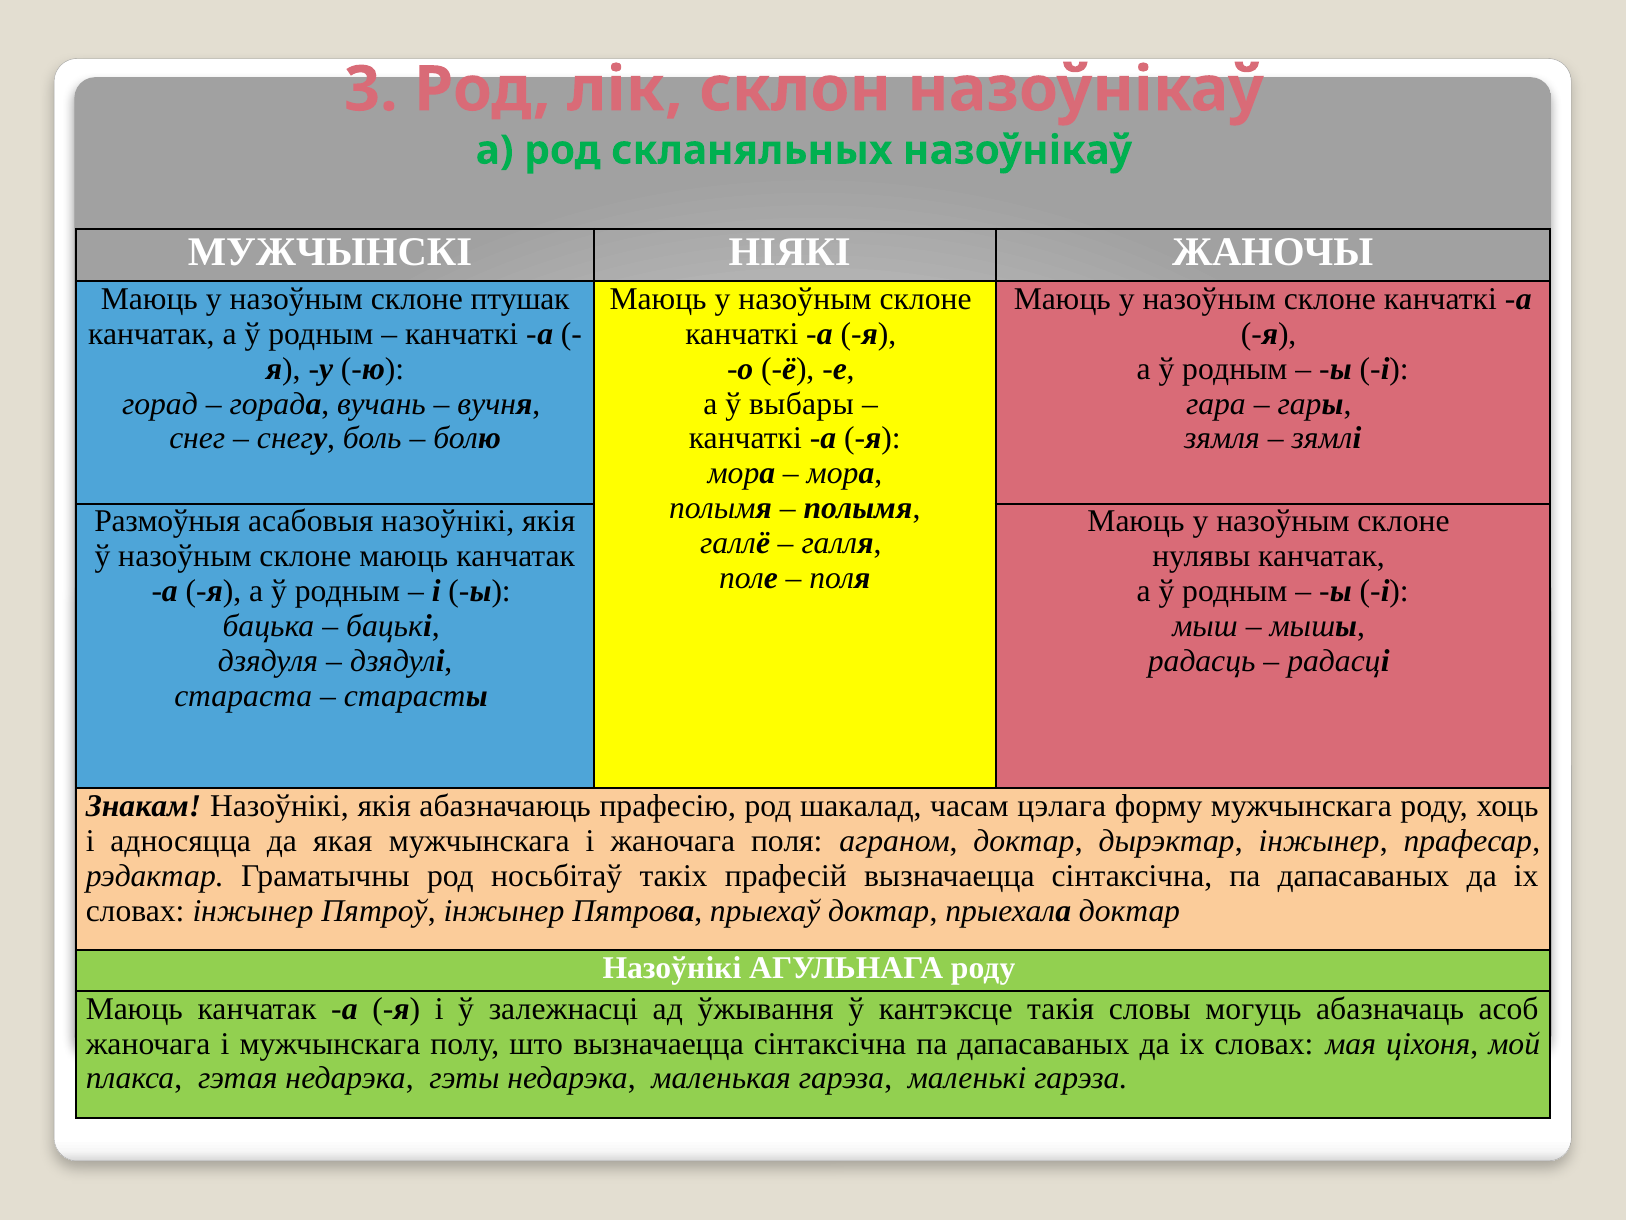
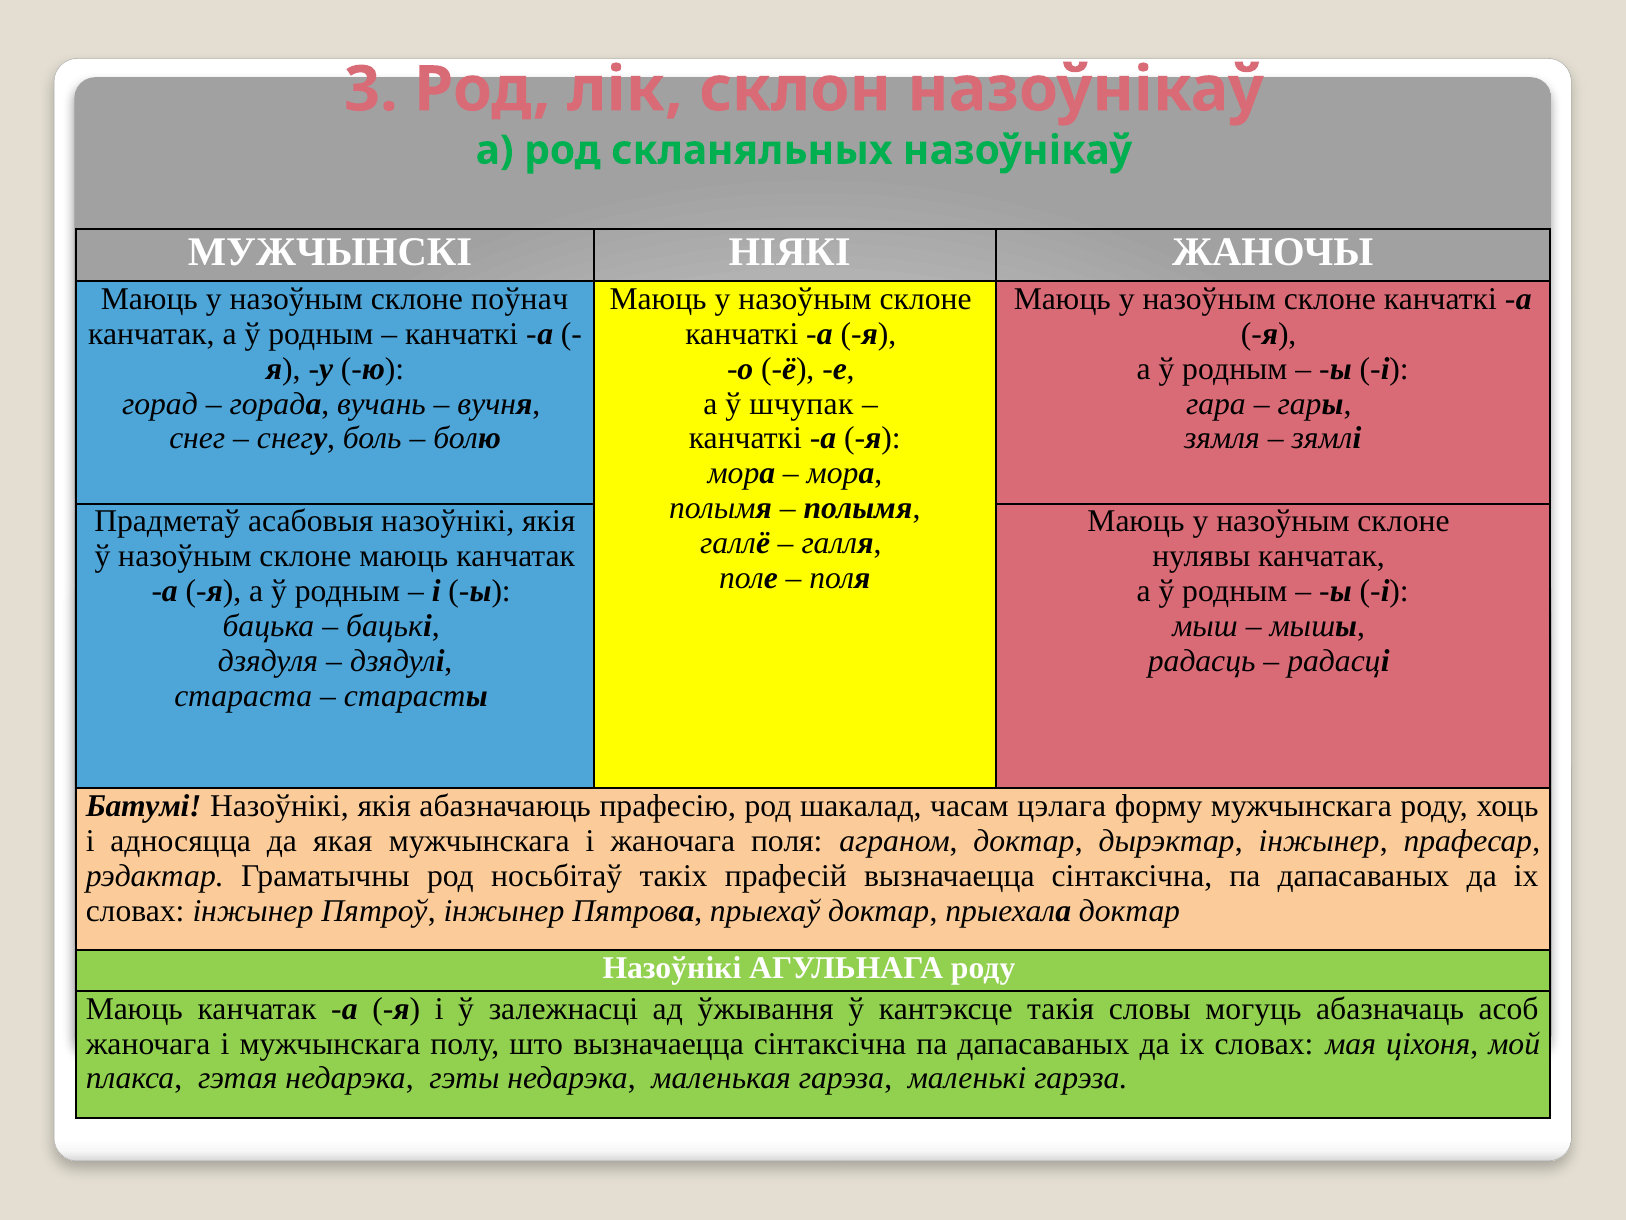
птушак: птушак -> поўнач (520, 299)
выбары: выбары -> шчупак (801, 403)
Размоўныя: Размоўныя -> Прадметаў (167, 521)
Знакам: Знакам -> Батумі (144, 805)
